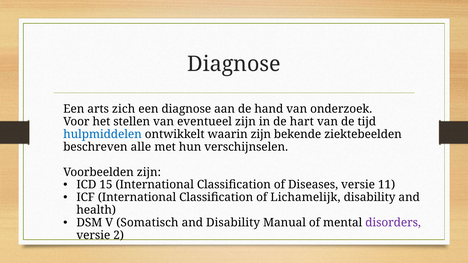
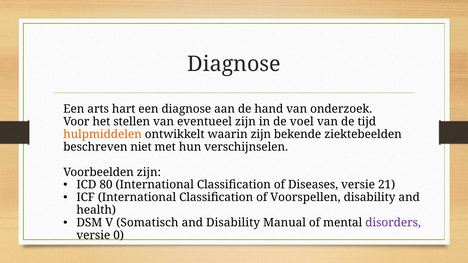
zich: zich -> hart (124, 109)
hart: hart -> voel (302, 122)
hulpmiddelen colour: blue -> orange (103, 134)
alle: alle -> niet (141, 147)
15: 15 -> 80 (106, 185)
11: 11 -> 21 (387, 185)
Lichamelijk: Lichamelijk -> Voorspellen (305, 198)
2: 2 -> 0 (119, 236)
